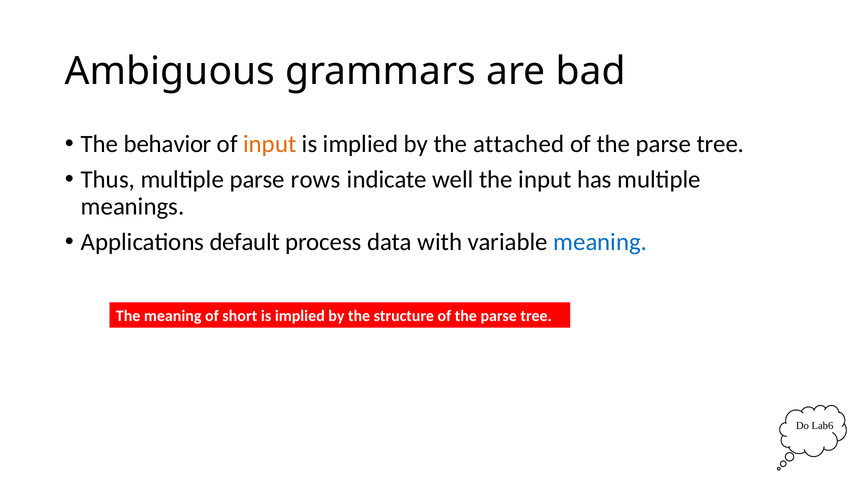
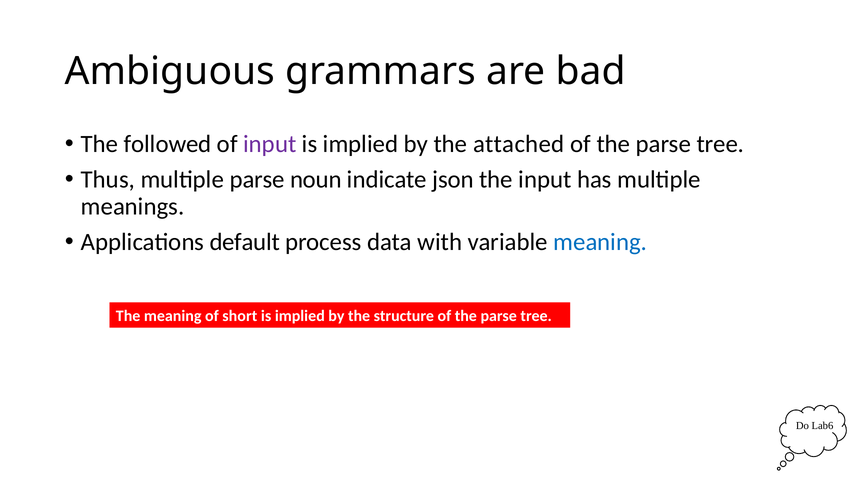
behavior: behavior -> followed (168, 144)
input colour: orange -> purple (270, 144)
rows: rows -> noun (316, 180)
well: well -> json (453, 180)
